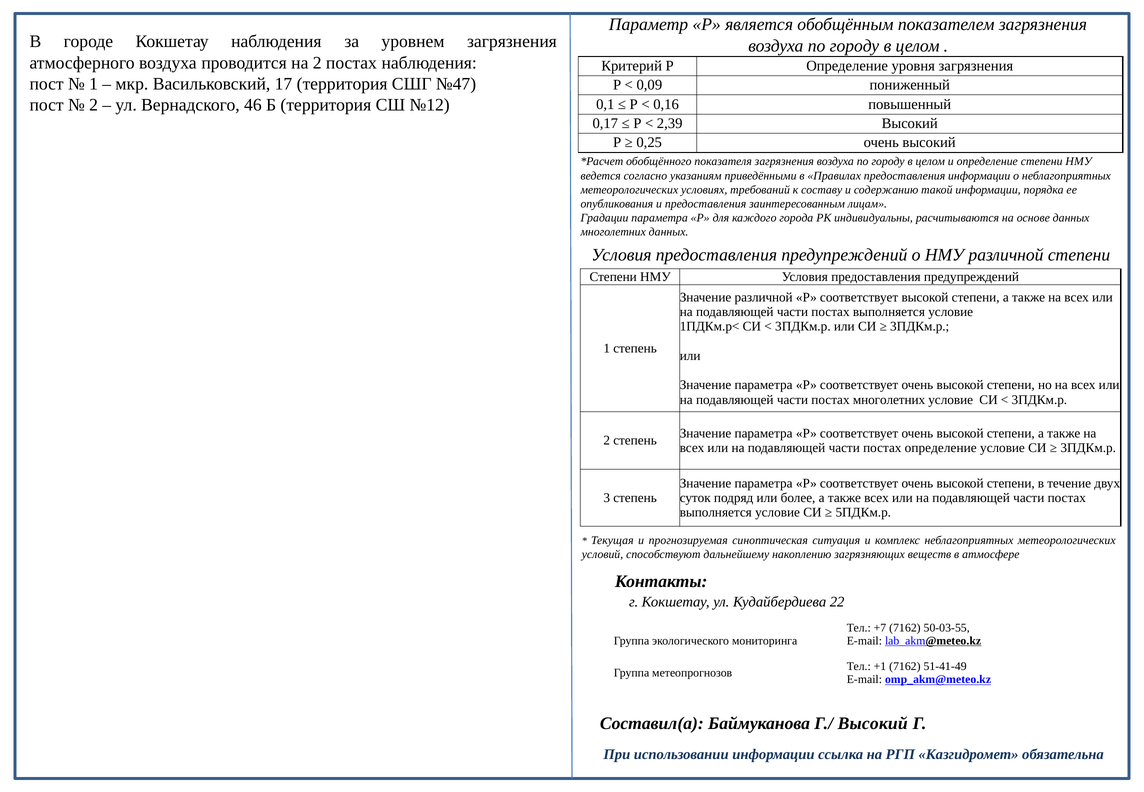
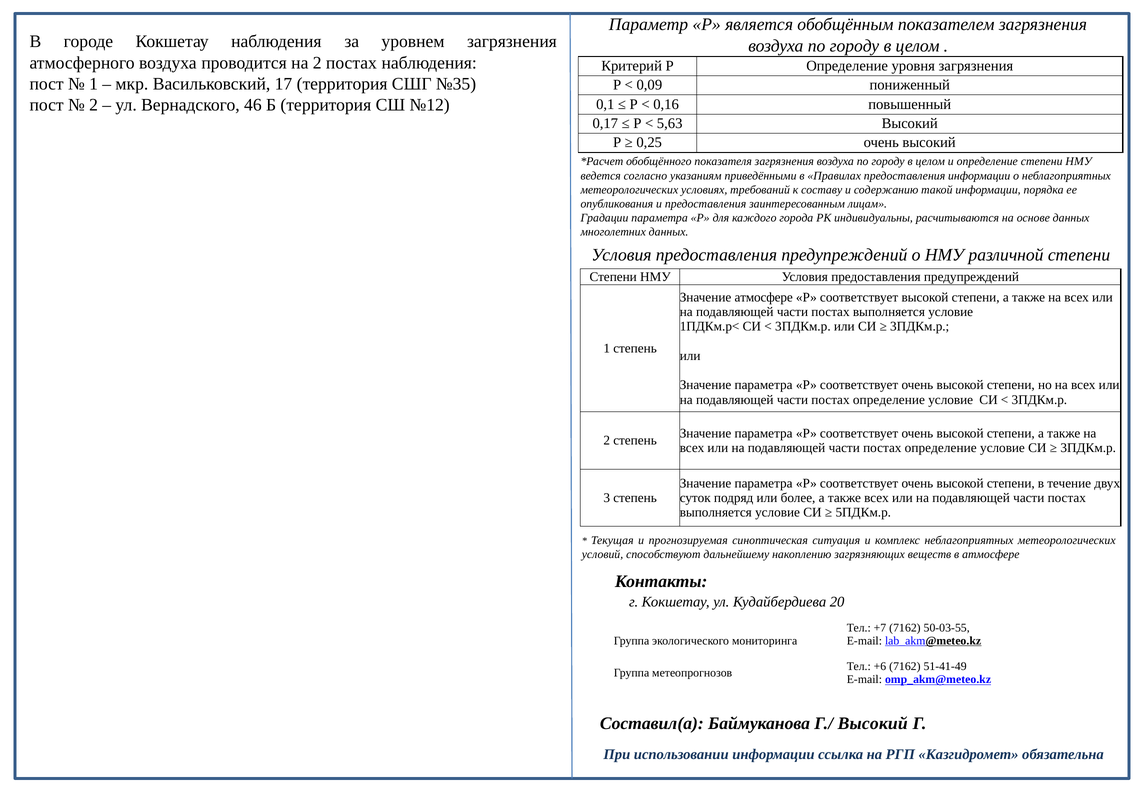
№47: №47 -> №35 (456, 84)
2,39: 2,39 -> 5,63 (670, 123)
Значение различной: различной -> атмосфере (764, 297)
многолетних: многолетних -> определение (889, 400)
22: 22 -> 20 (837, 602)
+1: +1 -> +6 (880, 666)
